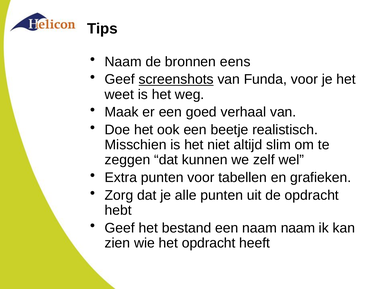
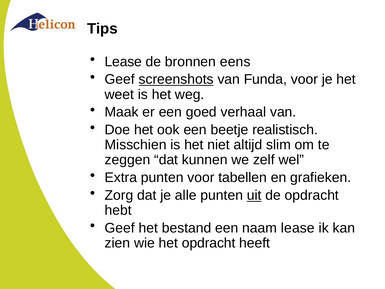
Naam: Naam -> Lease (123, 62)
uit underline: none -> present (254, 195)
naam naam: naam -> lease (298, 228)
